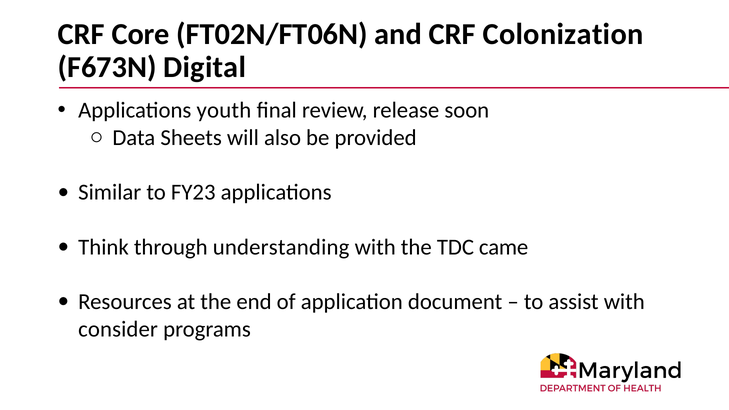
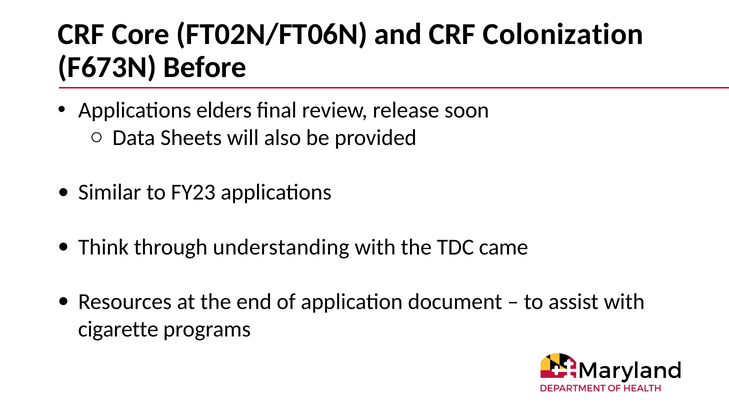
Digital: Digital -> Before (205, 67)
youth: youth -> elders (224, 110)
consider: consider -> cigarette (118, 329)
